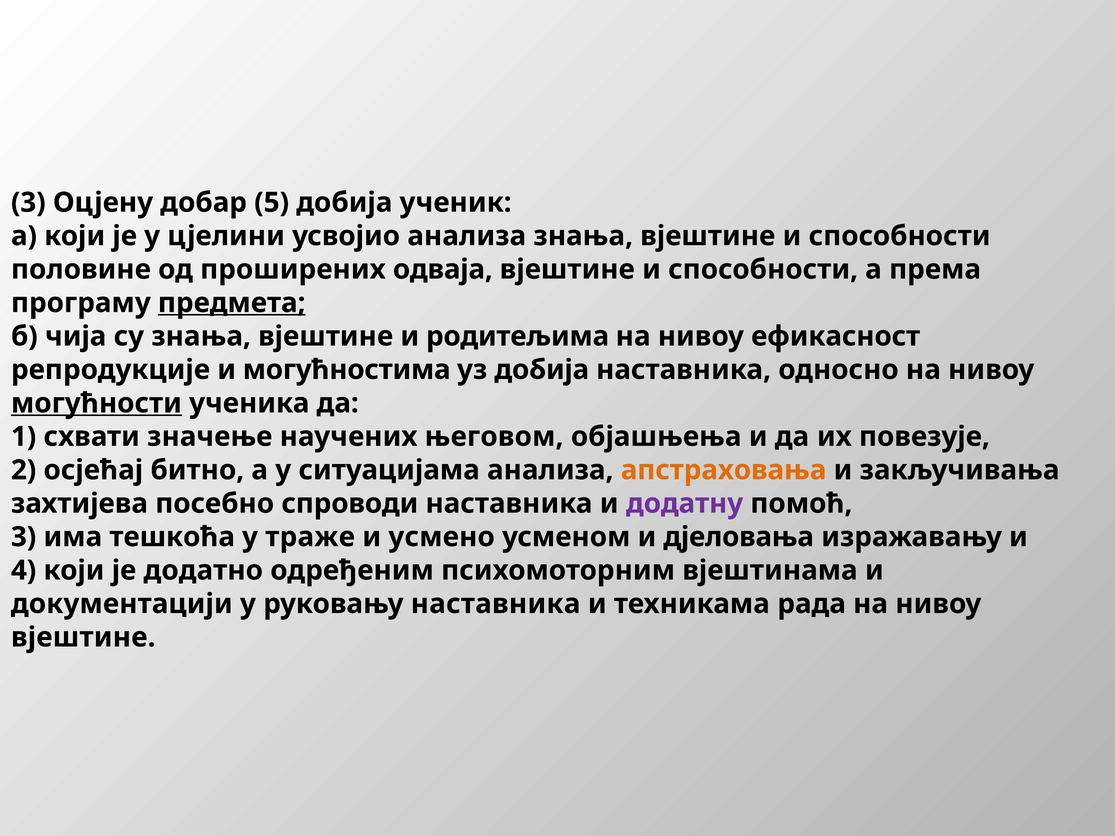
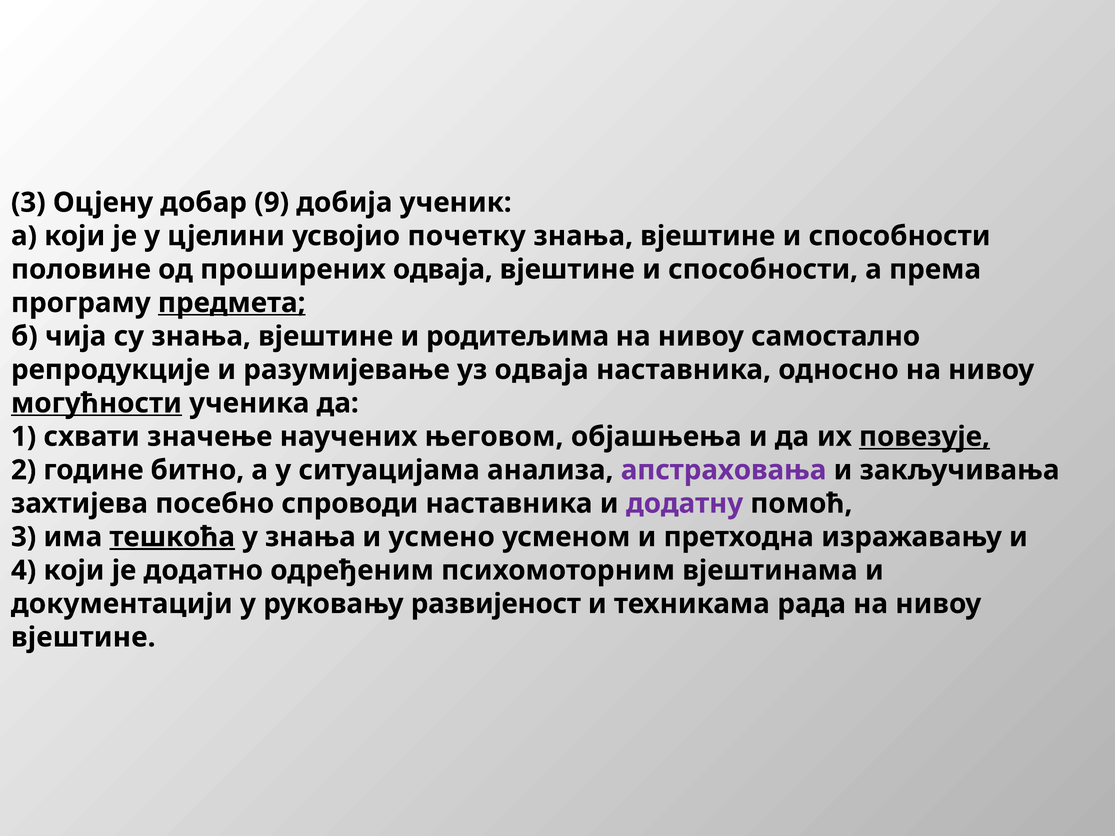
5: 5 -> 9 (272, 203)
усвојио анализа: анализа -> почетку (467, 236)
ефикасност: ефикасност -> самостално (836, 336)
могућностима: могућностима -> разумијевање (347, 370)
уз добија: добија -> одваја (542, 370)
повезује underline: none -> present (924, 437)
осјећај: осјећај -> године (93, 470)
апстраховања colour: orange -> purple (724, 470)
тешкоћа underline: none -> present (172, 537)
траже: траже -> знaњa (310, 537)
дјеловања: дјеловања -> претходна (739, 537)
руковању наставника: наставника -> развијеност (496, 604)
